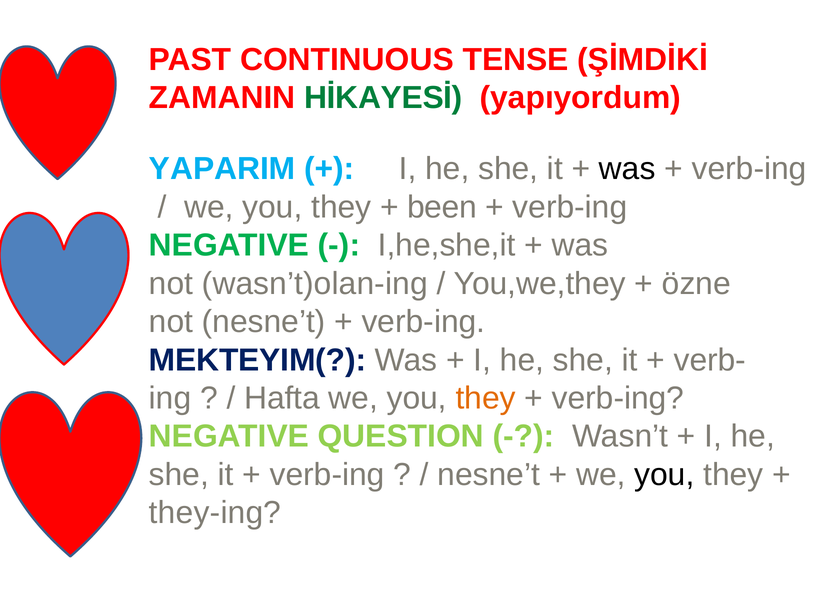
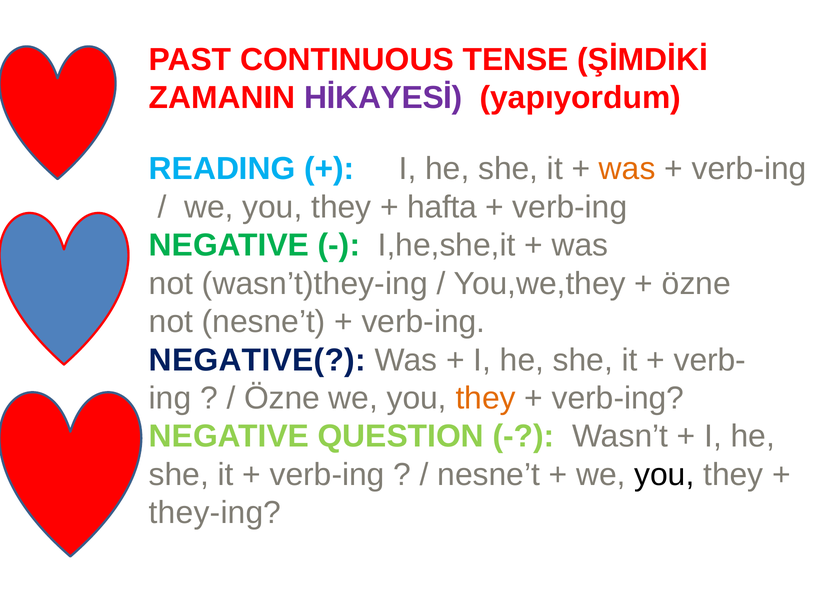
HİKAYESİ colour: green -> purple (383, 98)
YAPARIM: YAPARIM -> READING (222, 169)
was colour: black -> orange (627, 169)
been: been -> hafta (442, 207)
wasn’t)olan-ing: wasn’t)olan-ing -> wasn’t)they-ing (315, 284)
MEKTEYIM(: MEKTEYIM( -> NEGATIVE( (257, 360)
Hafta: Hafta -> Özne (282, 398)
